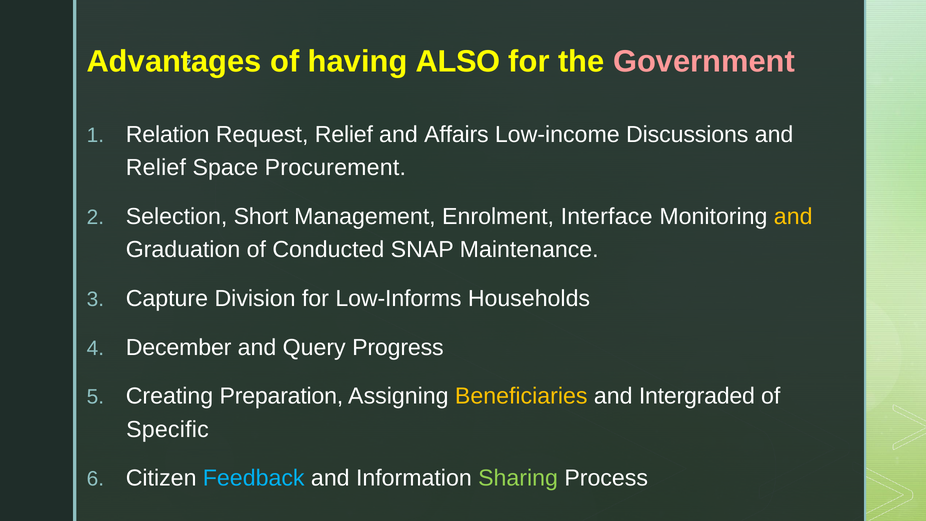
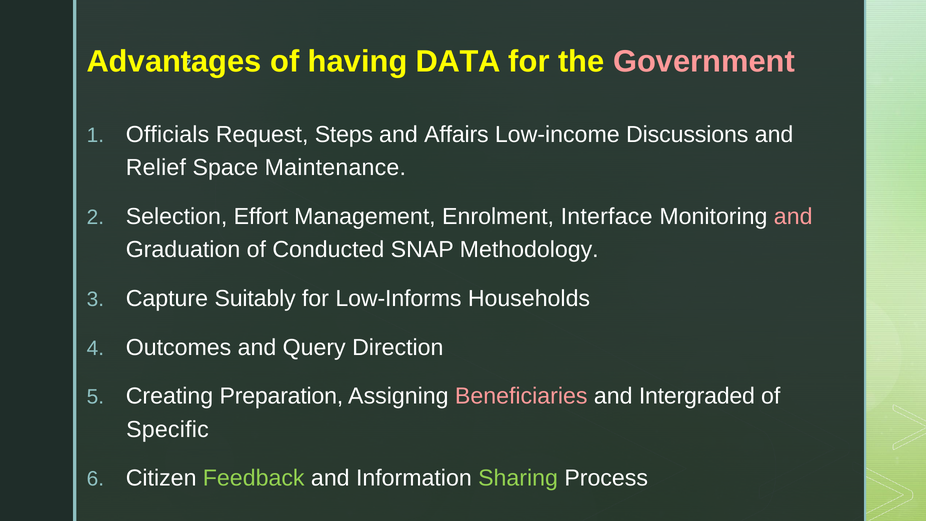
ALSO: ALSO -> DATA (458, 61)
Relation: Relation -> Officials (168, 134)
Request Relief: Relief -> Steps (344, 134)
Procurement: Procurement -> Maintenance (335, 168)
Short: Short -> Effort (261, 216)
and colour: yellow -> pink (793, 216)
Maintenance: Maintenance -> Methodology (529, 250)
Division: Division -> Suitably (255, 299)
December: December -> Outcomes (179, 347)
Progress: Progress -> Direction (398, 347)
Beneficiaries colour: yellow -> pink (521, 396)
Feedback colour: light blue -> light green (254, 478)
